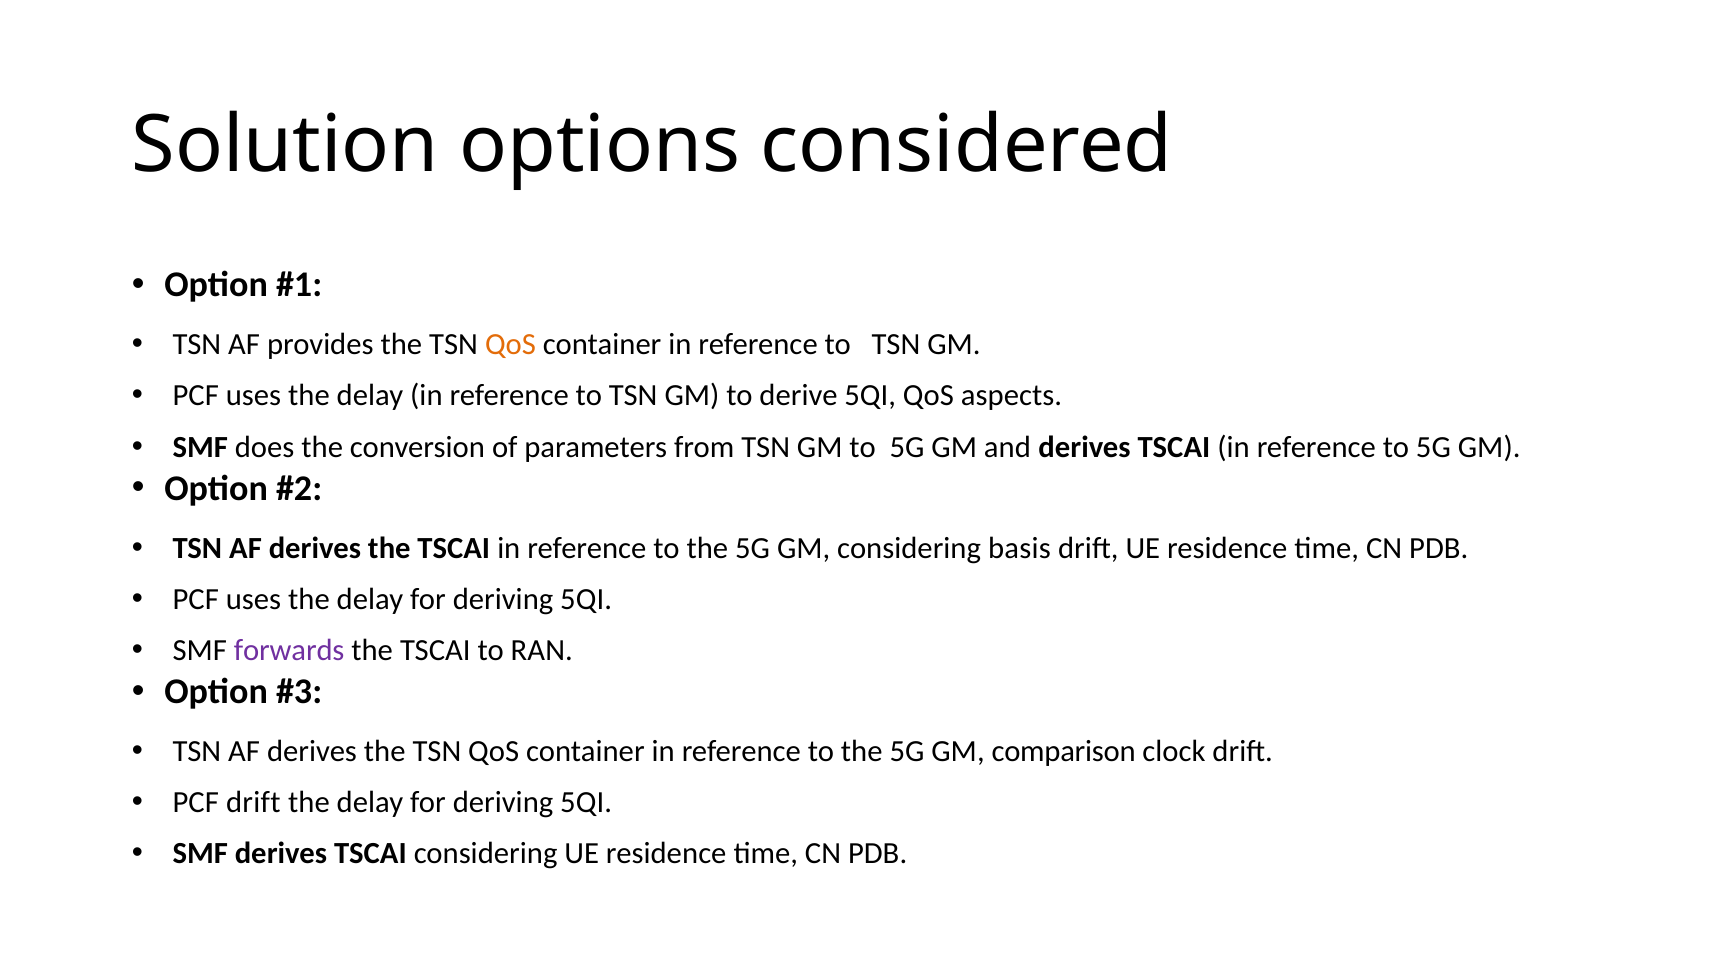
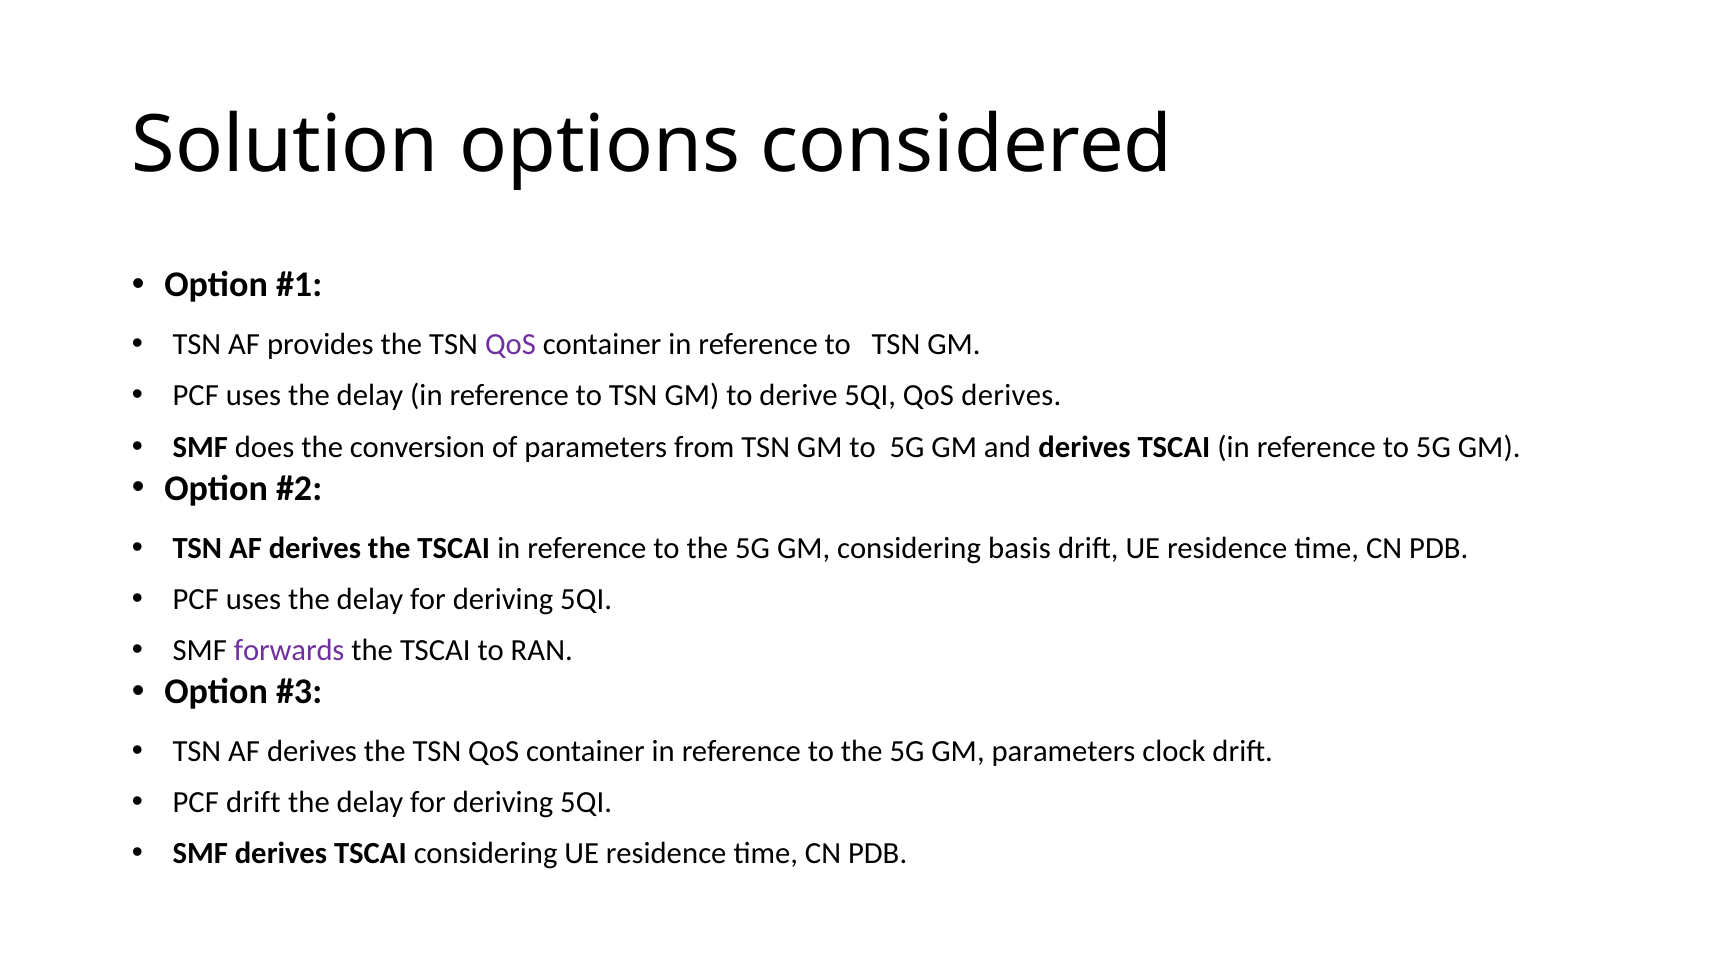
QoS colour: orange -> purple (510, 344)
QoS aspects: aspects -> derives (1011, 396)
GM comparison: comparison -> parameters (1064, 751)
